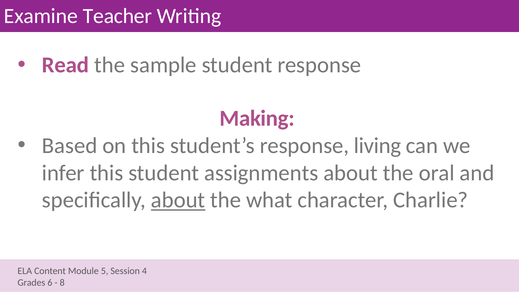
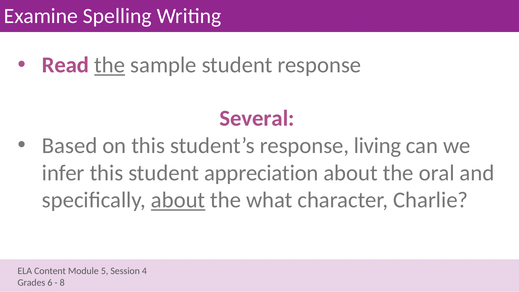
Teacher: Teacher -> Spelling (117, 16)
the underline: none -> present (110, 65)
Making: Making -> Several (257, 118)
assignments: assignments -> appreciation (261, 173)
